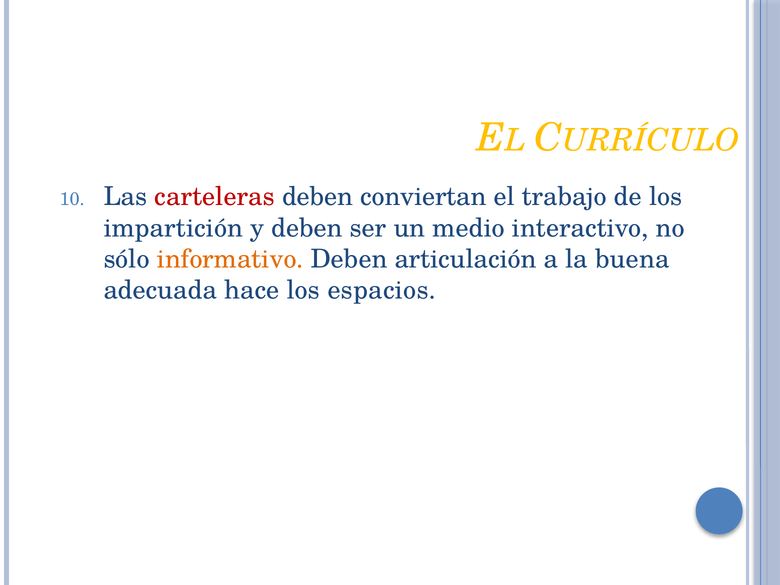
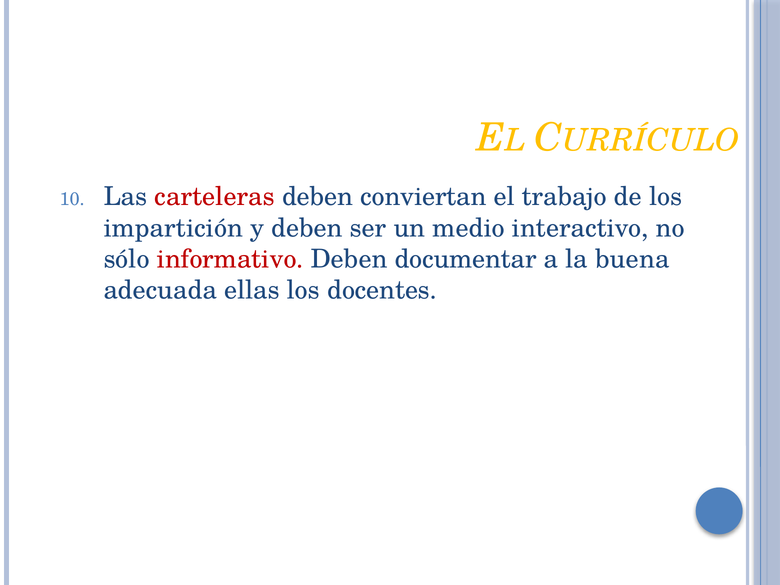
informativo colour: orange -> red (230, 259)
articulación: articulación -> documentar (466, 259)
hace: hace -> ellas (252, 290)
espacios: espacios -> docentes (382, 290)
